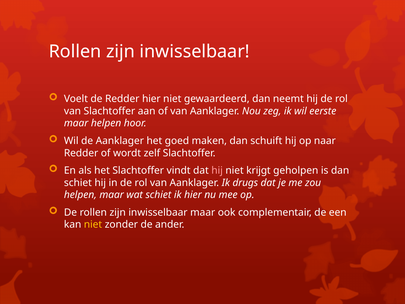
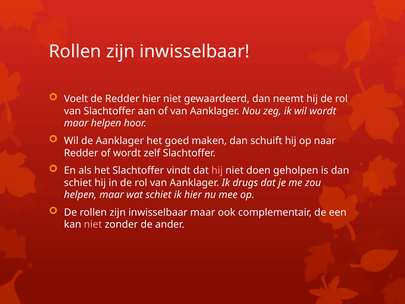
wil eerste: eerste -> wordt (323, 111)
krijgt: krijgt -> doen (258, 170)
niet colour: yellow -> pink (93, 224)
